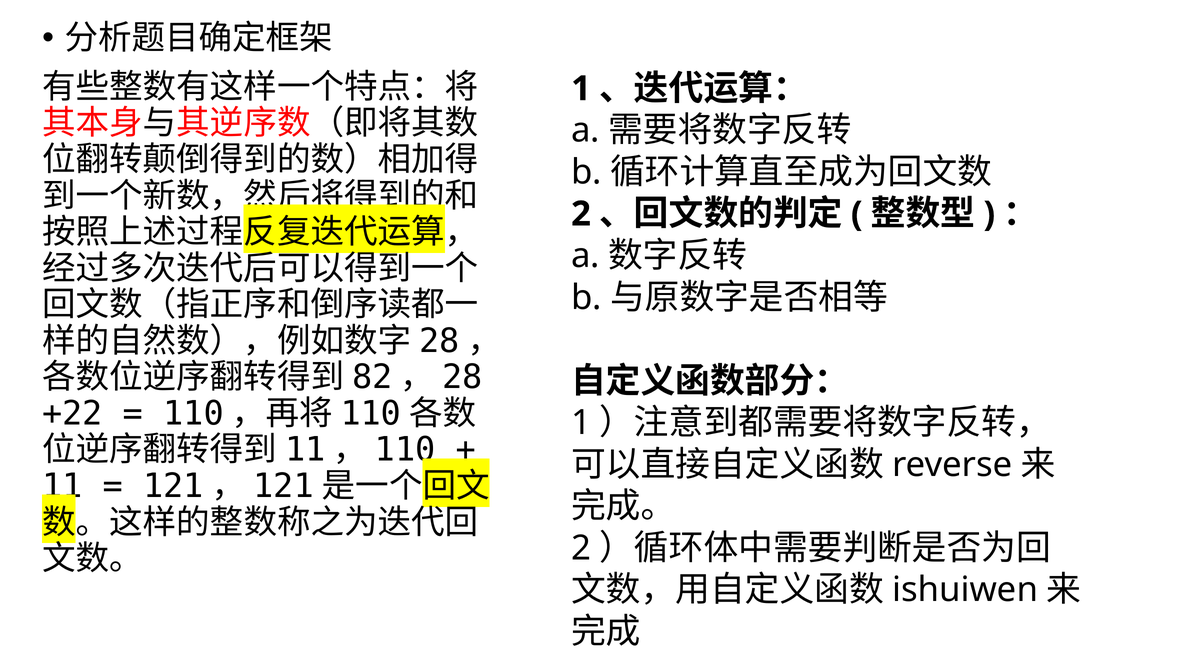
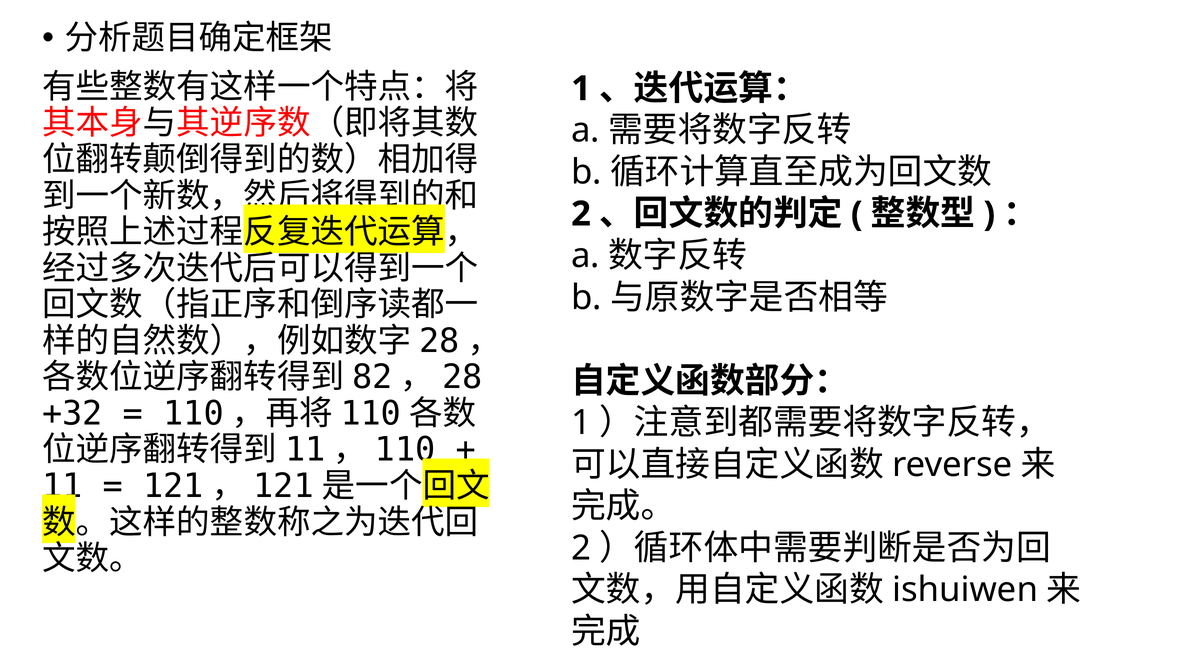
+22: +22 -> +32 (72, 414)
